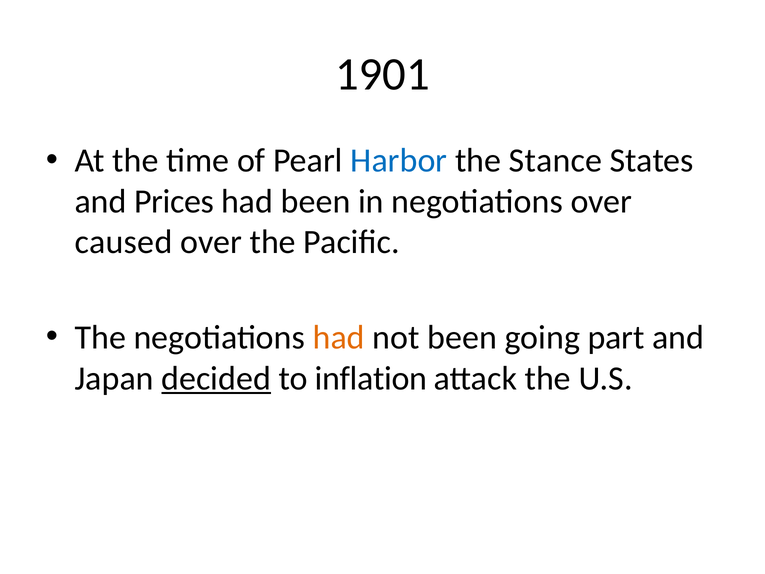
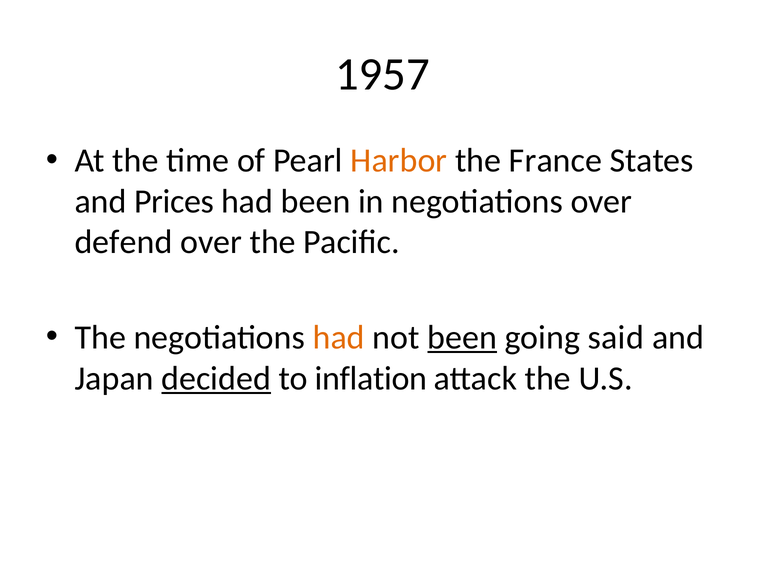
1901: 1901 -> 1957 (382, 74)
Harbor colour: blue -> orange (399, 160)
Stance: Stance -> France (556, 160)
caused: caused -> defend (124, 242)
been underline: none -> present (462, 337)
part: part -> said (616, 337)
